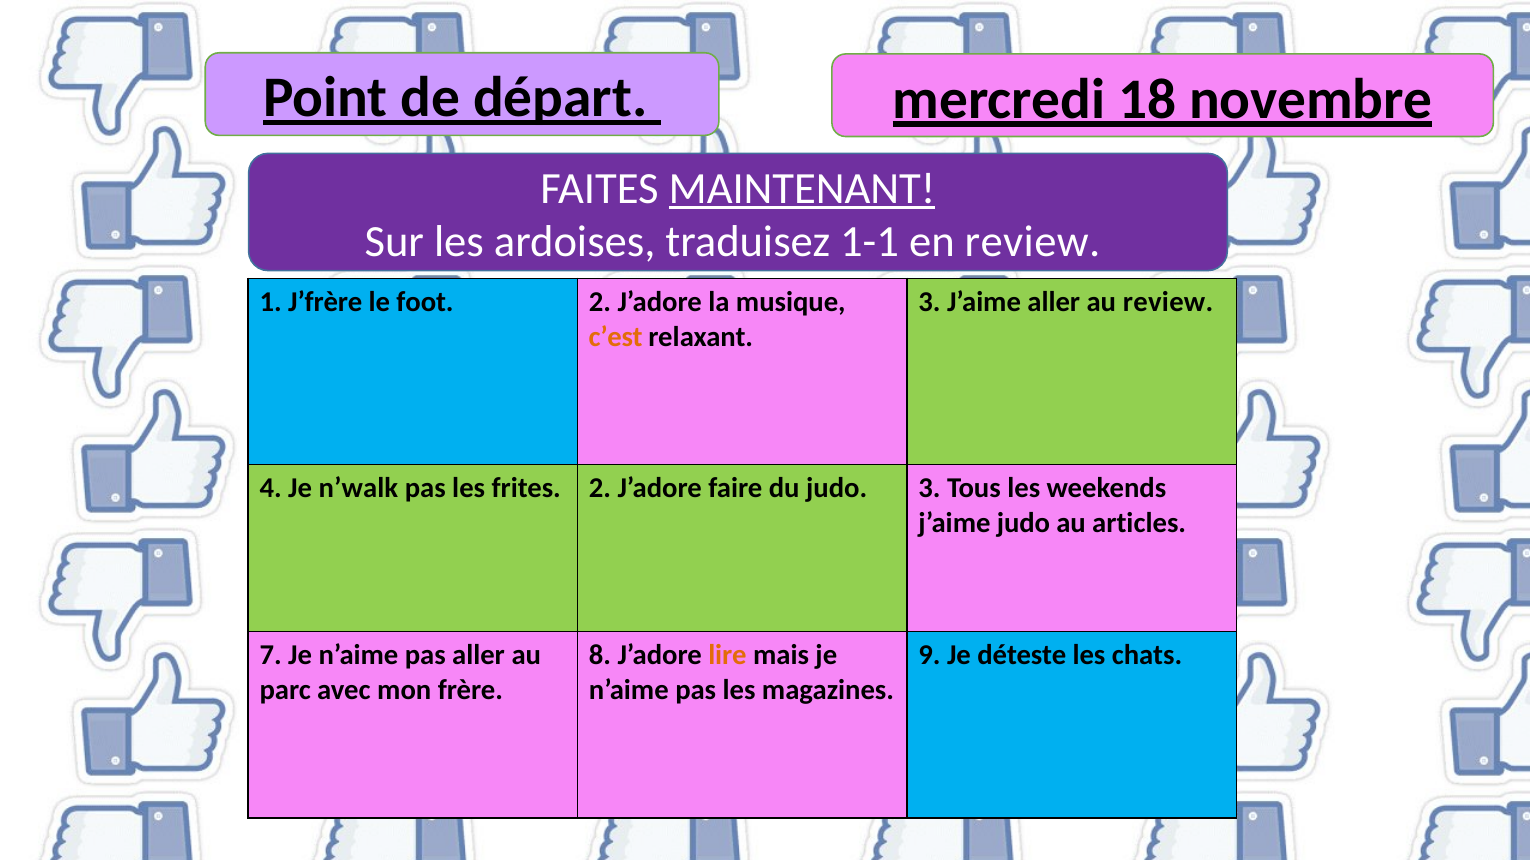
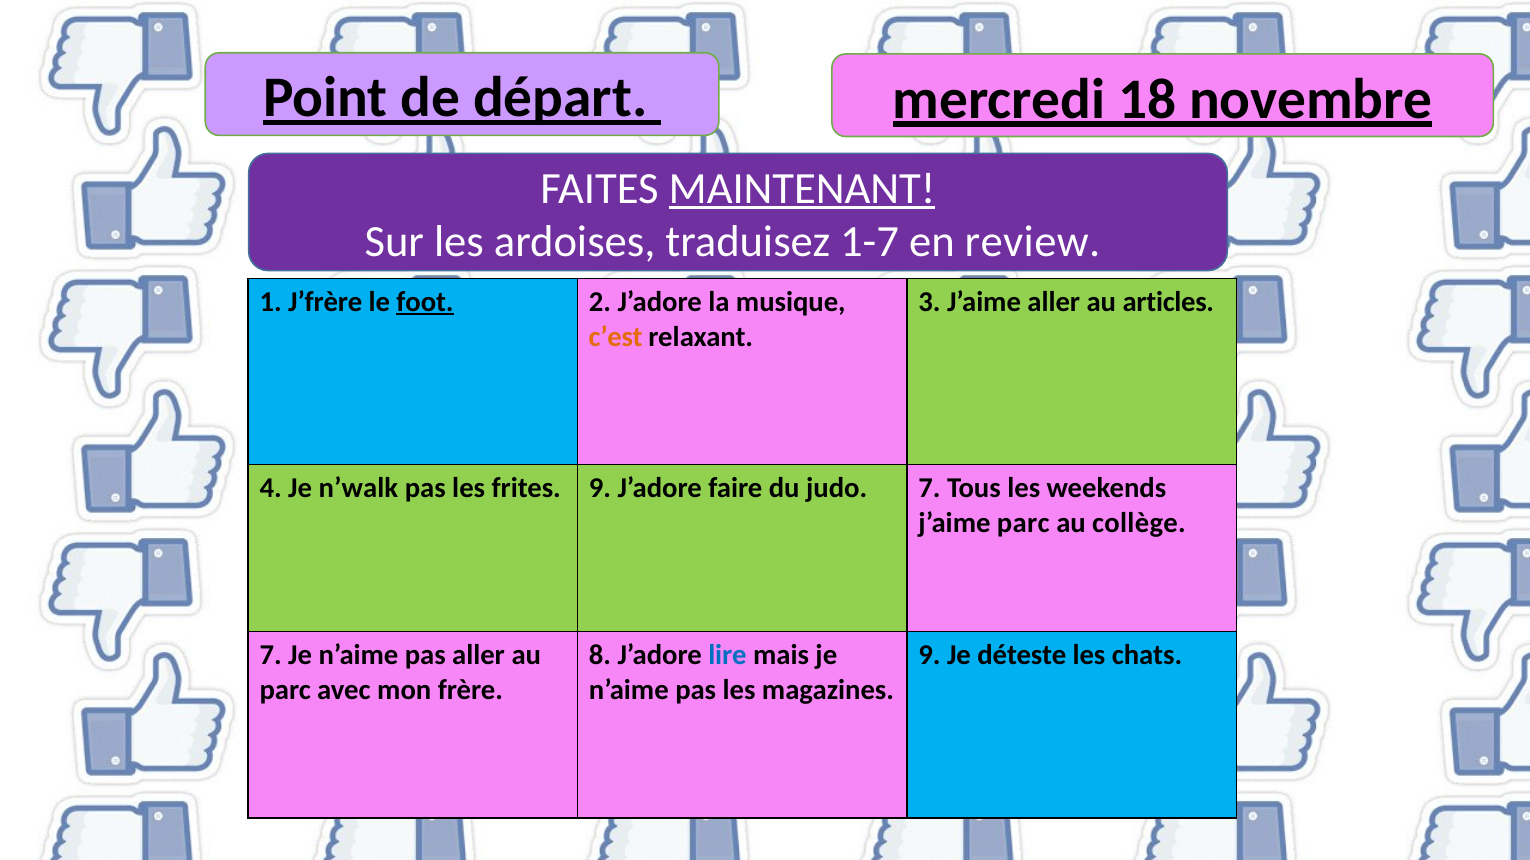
1-1: 1-1 -> 1-7 (870, 242)
foot underline: none -> present (425, 302)
au review: review -> articles (1168, 302)
frites 2: 2 -> 9 (600, 489)
judo 3: 3 -> 7 (929, 489)
j’aime judo: judo -> parc (1023, 524)
articles: articles -> collège (1139, 524)
lire colour: orange -> blue (727, 656)
